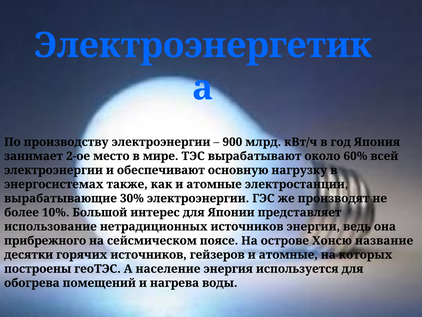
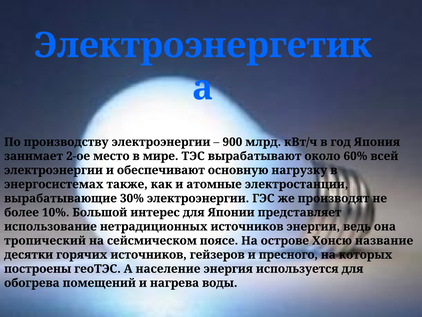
прибрежного: прибрежного -> тропический (45, 240)
гейзеров и атомные: атомные -> пресного (288, 254)
